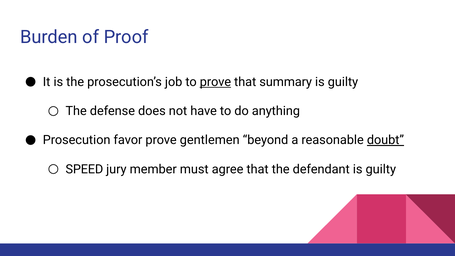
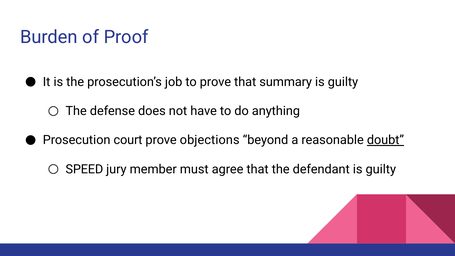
prove underline: present -> none (215, 82)
favor: favor -> court (128, 140)
gentlemen: gentlemen -> objections (210, 140)
